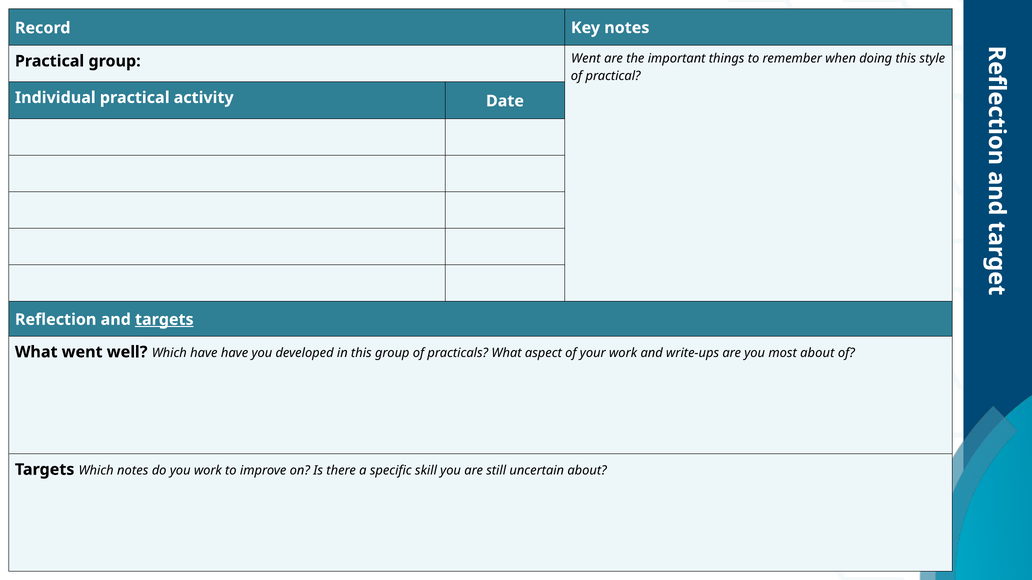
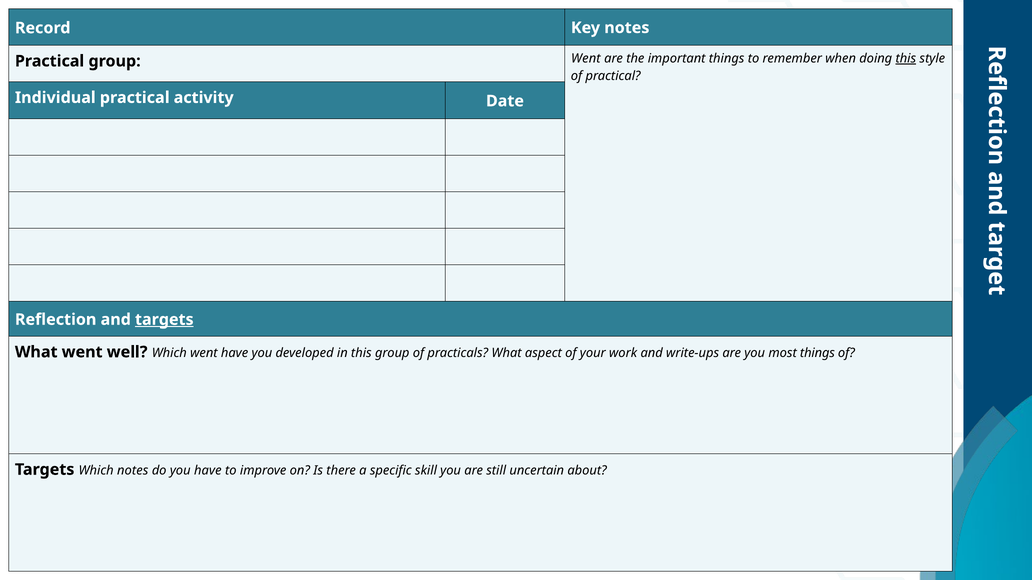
this underline: none -> present (906, 59)
Which have: have -> went (204, 353)
most about: about -> things (817, 353)
you work: work -> have (208, 471)
